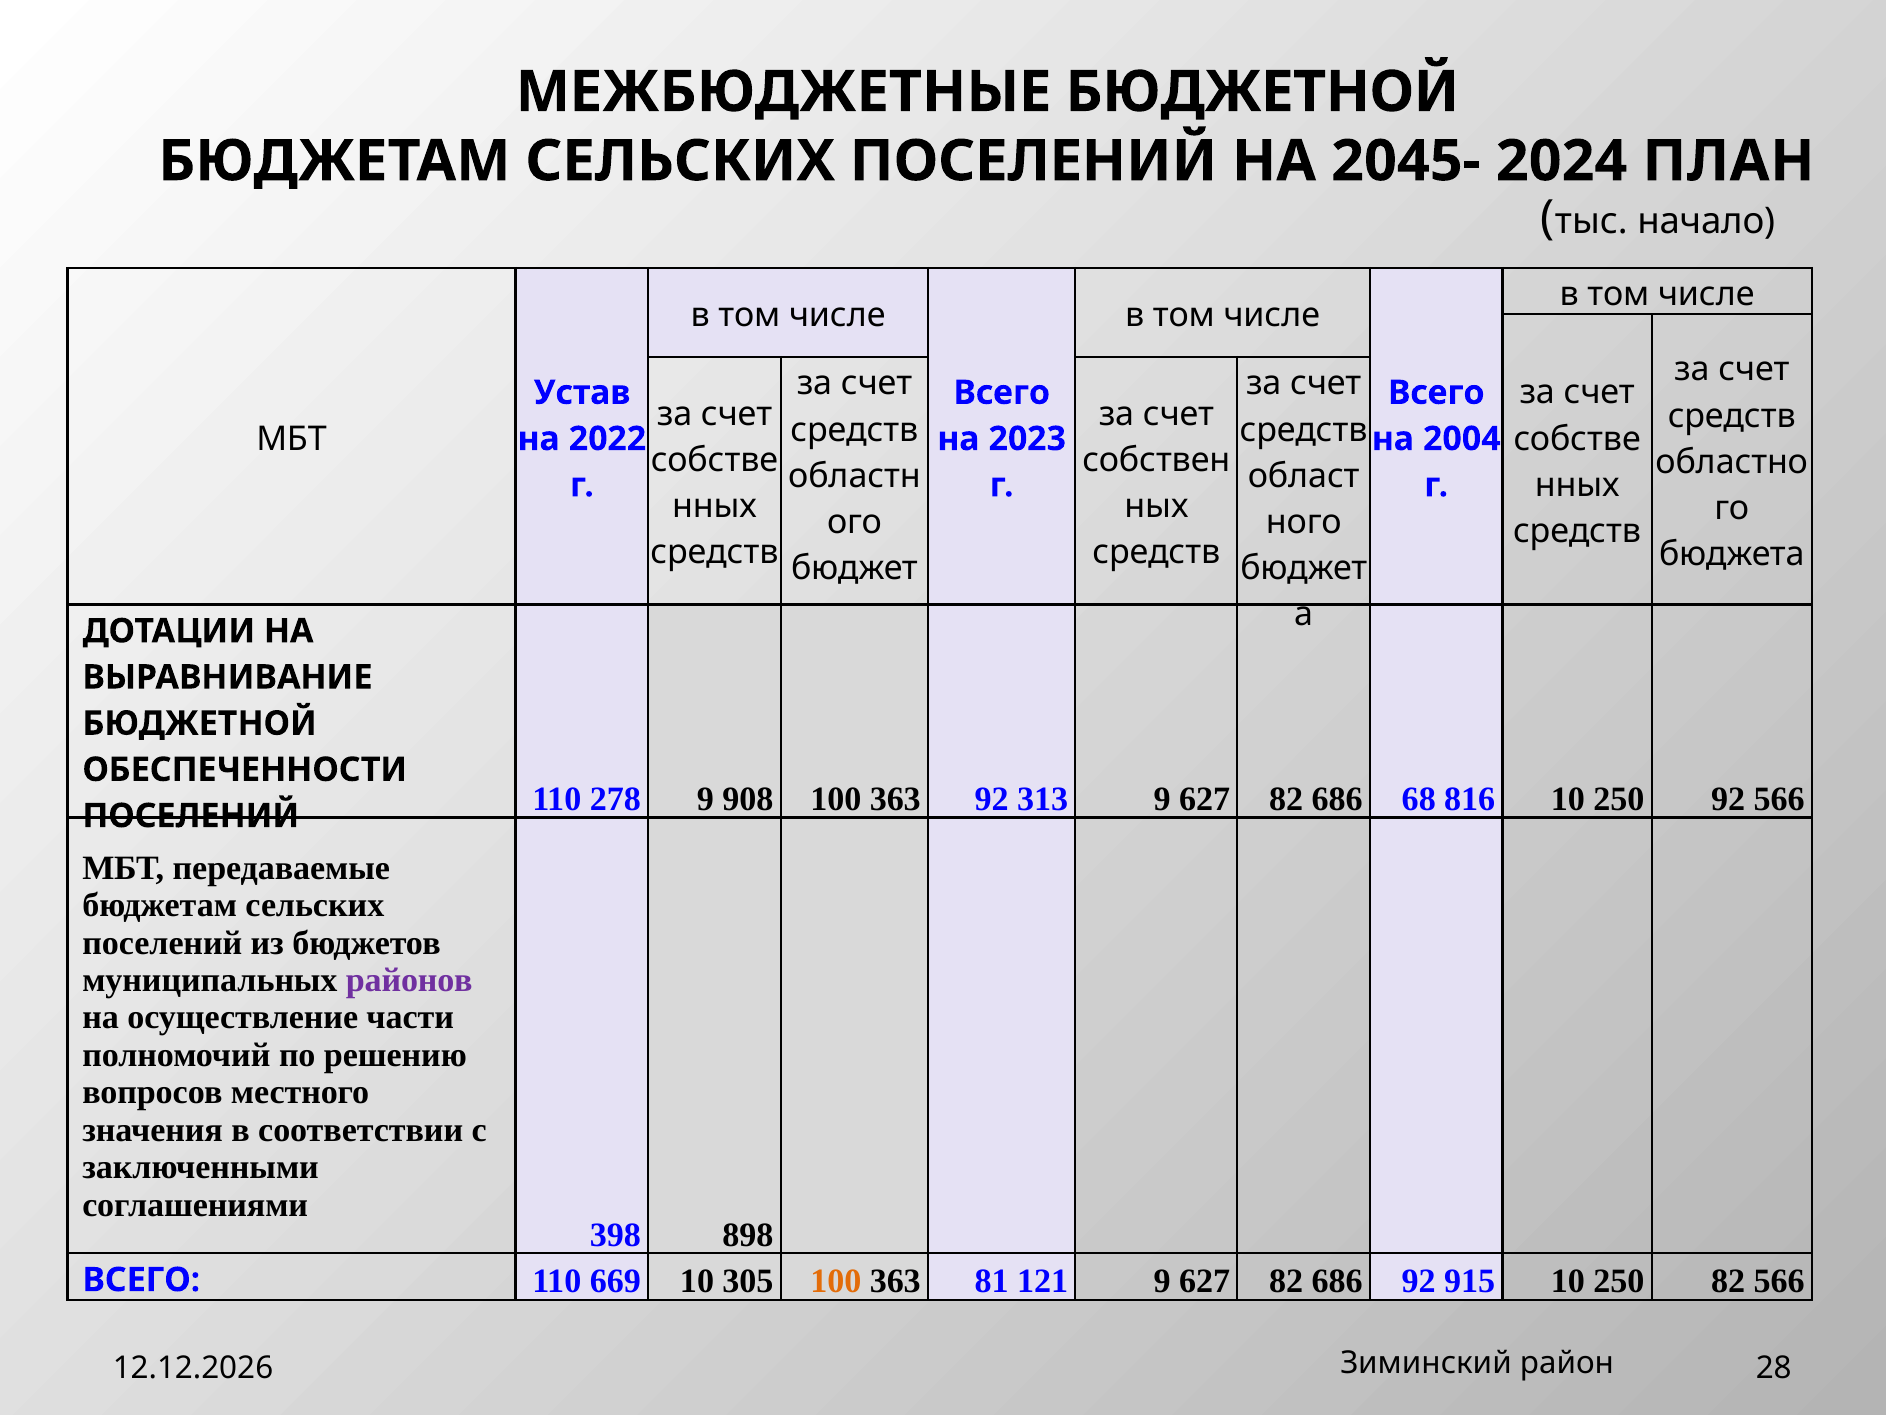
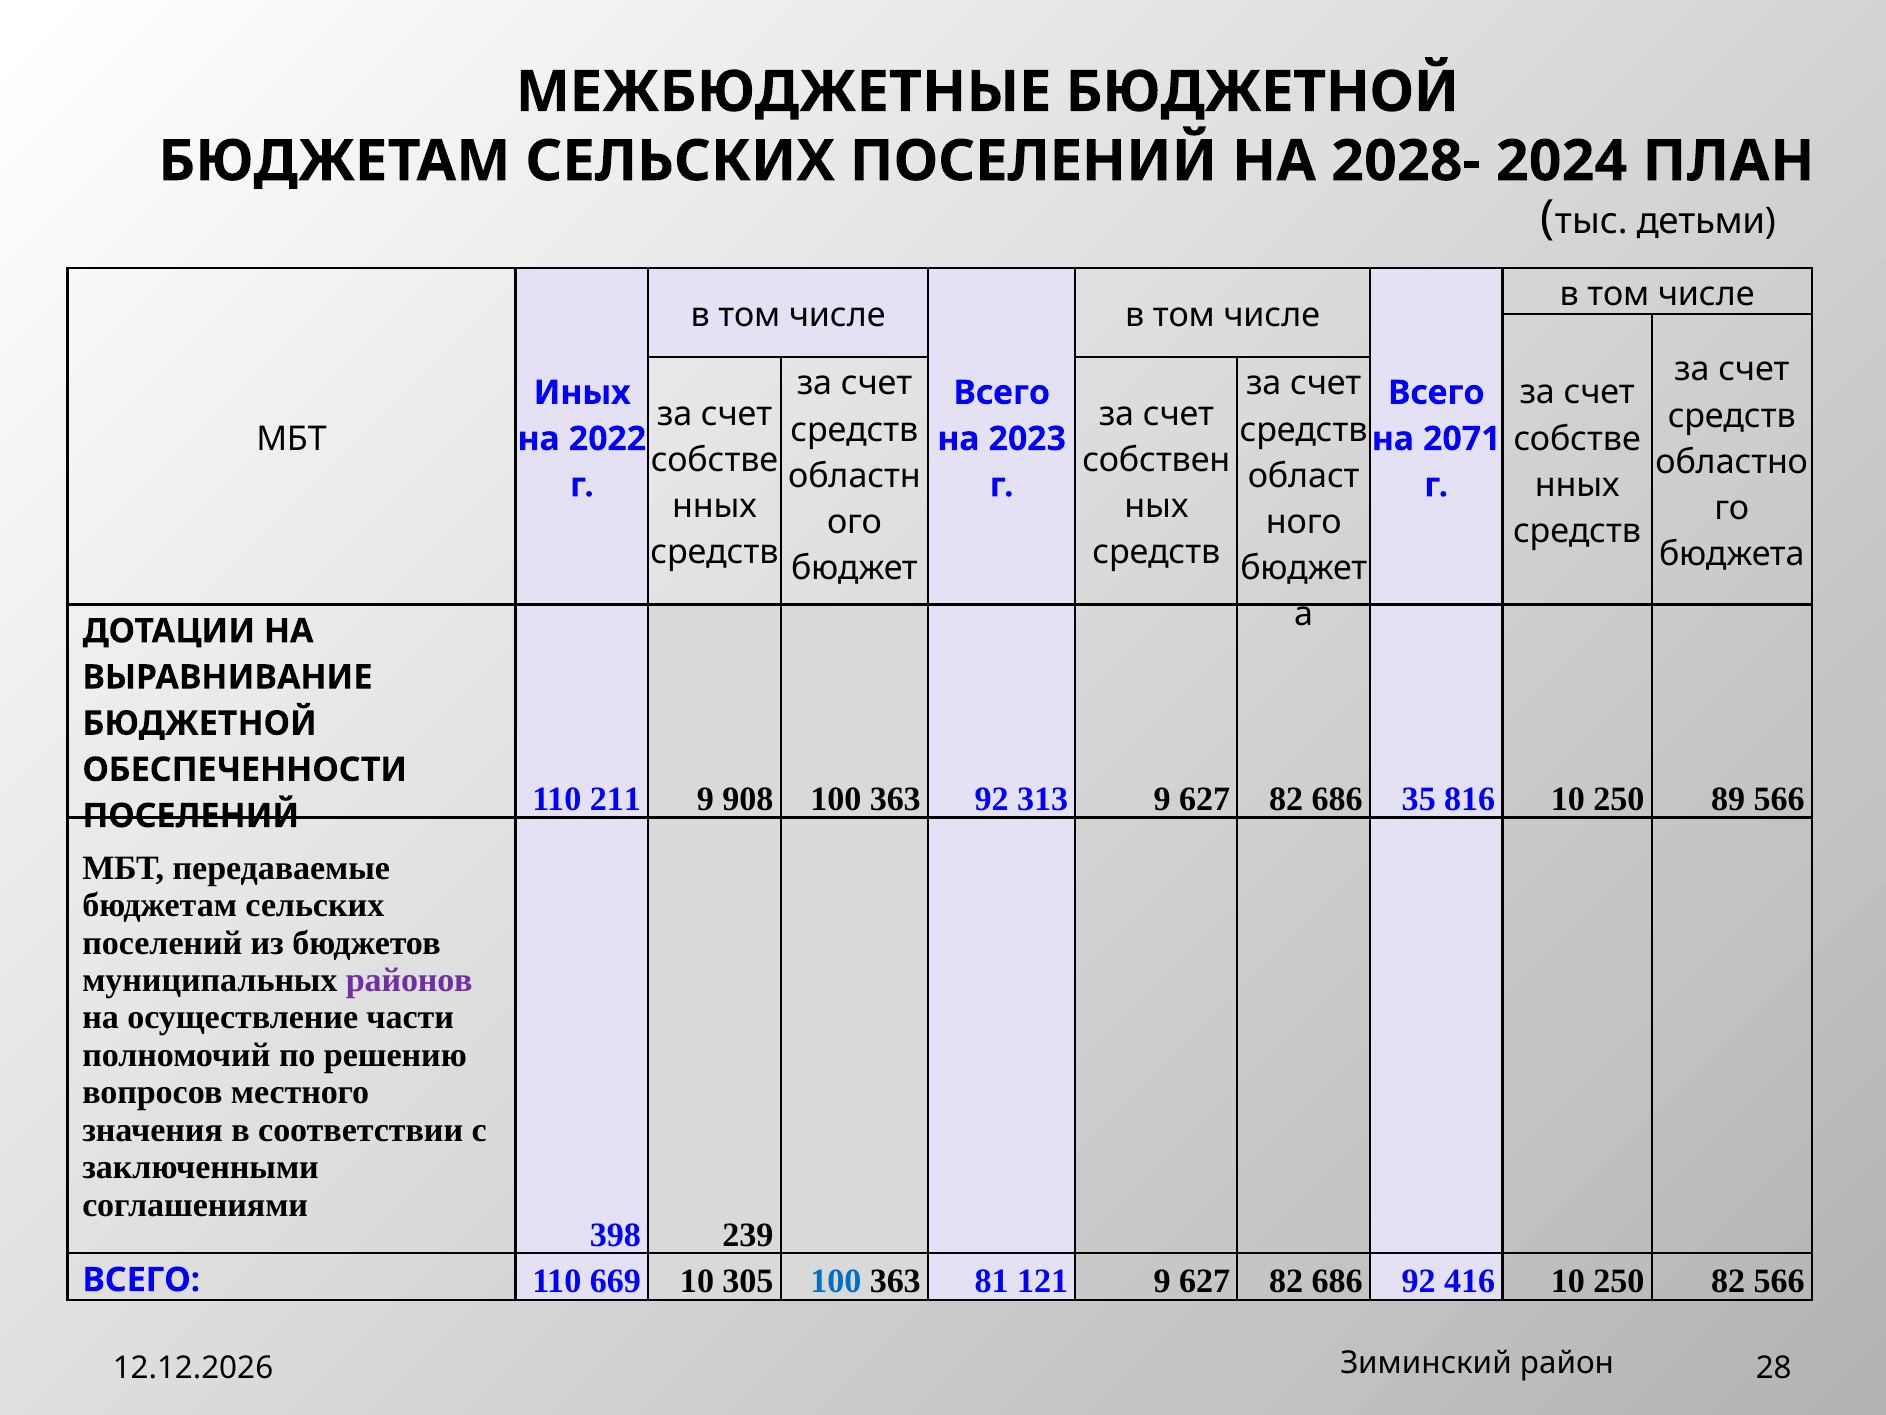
2045-: 2045- -> 2028- (1406, 161)
начало: начало -> детьми (1706, 221)
Устав: Устав -> Иных (582, 393)
2004: 2004 -> 2071 (1462, 439)
278: 278 -> 211 (615, 799)
68: 68 -> 35 (1419, 799)
250 92: 92 -> 89 (1728, 799)
898: 898 -> 239 (748, 1234)
100 colour: orange -> blue (836, 1281)
915: 915 -> 416 (1470, 1281)
